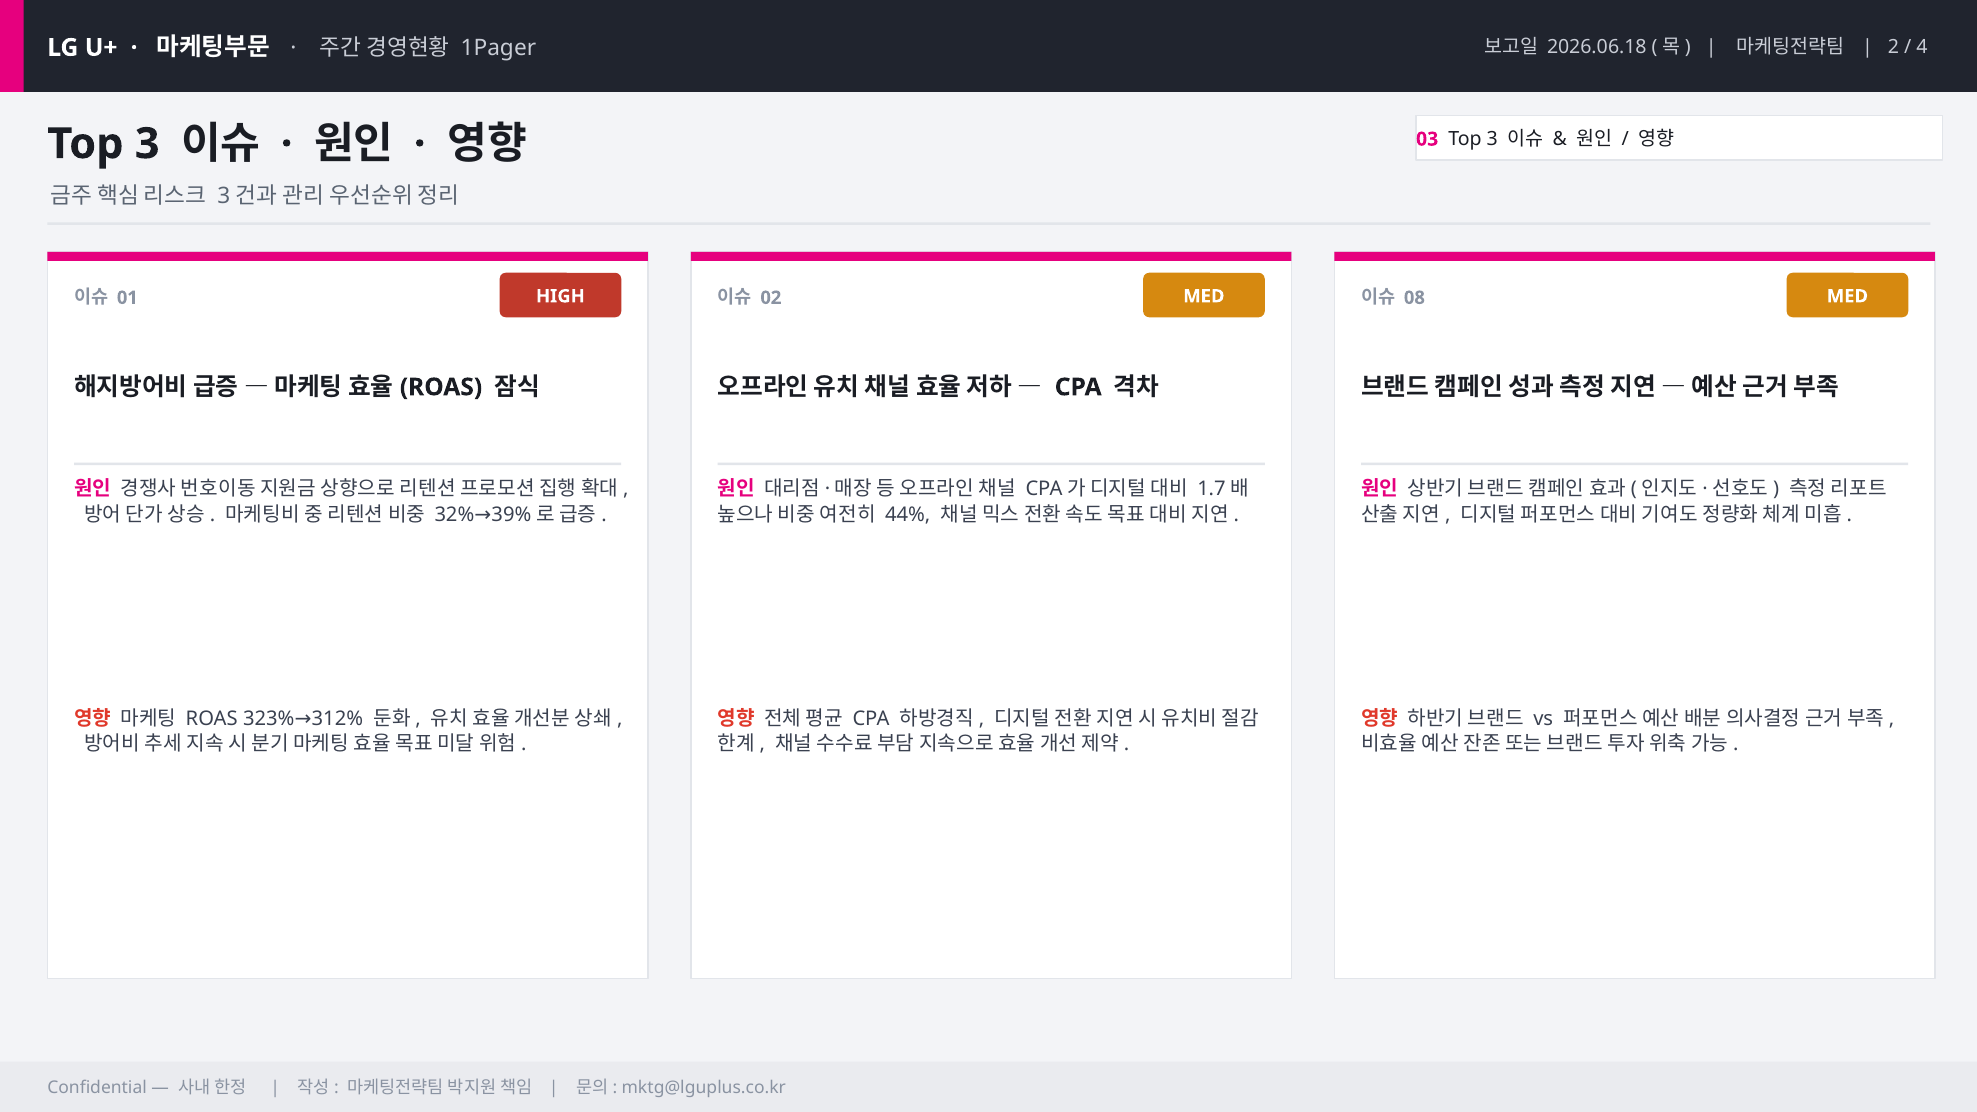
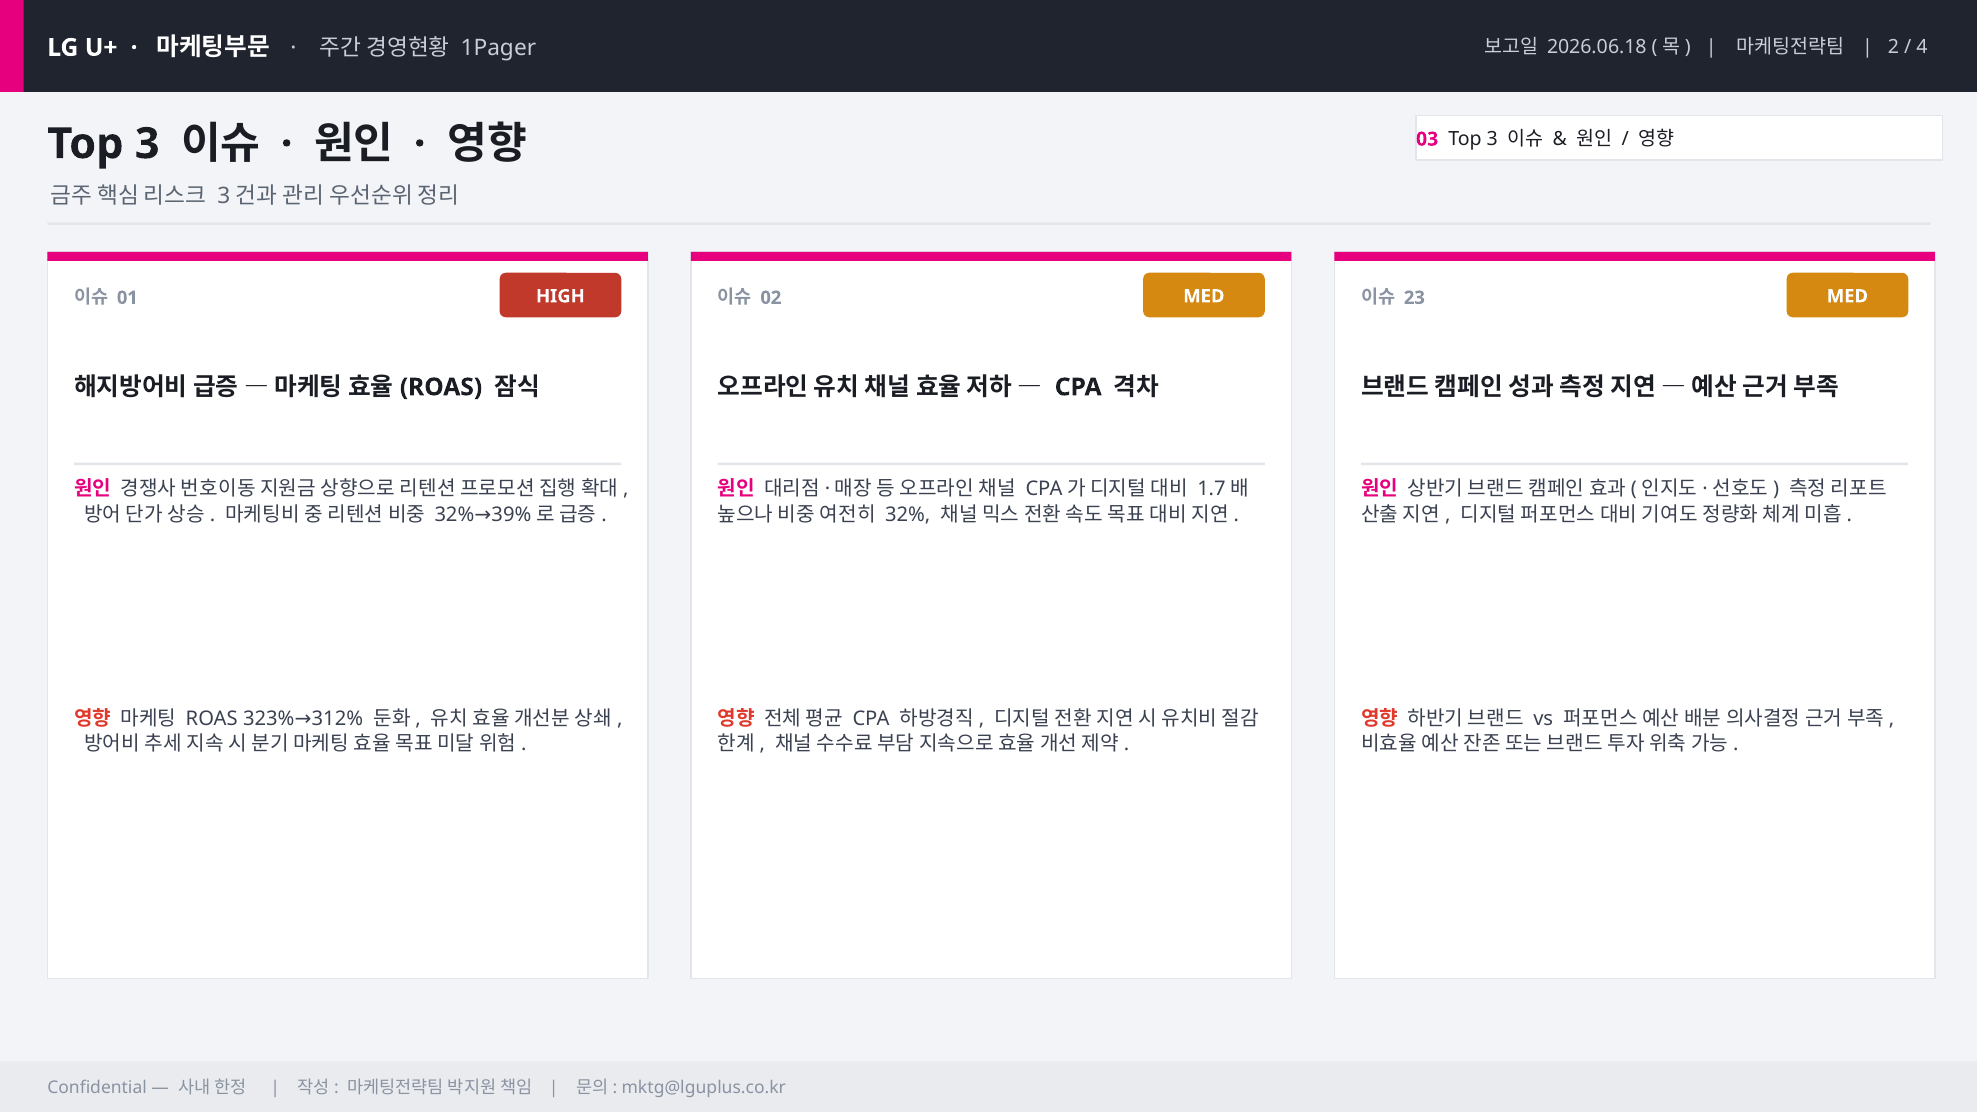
08: 08 -> 23 (1414, 298)
44%: 44% -> 32% (908, 515)
